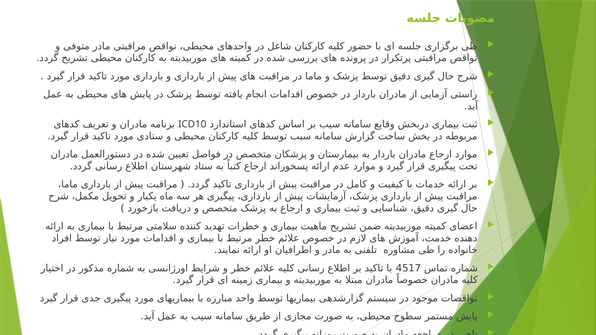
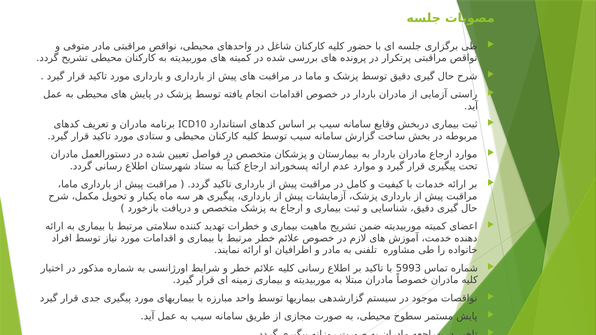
4517: 4517 -> 5993 (408, 268)
